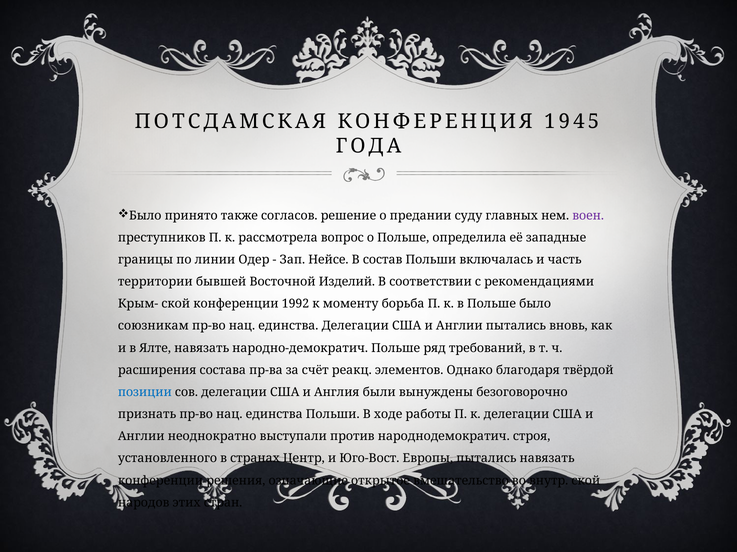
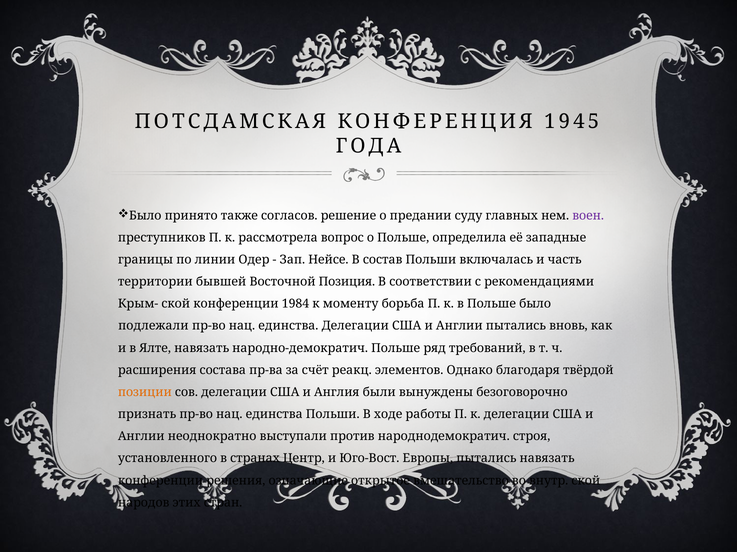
Изделий: Изделий -> Позиция (347, 282)
1992: 1992 -> 1984 (295, 304)
союзникам: союзникам -> подлежали (153, 326)
позиции colour: blue -> orange (145, 393)
